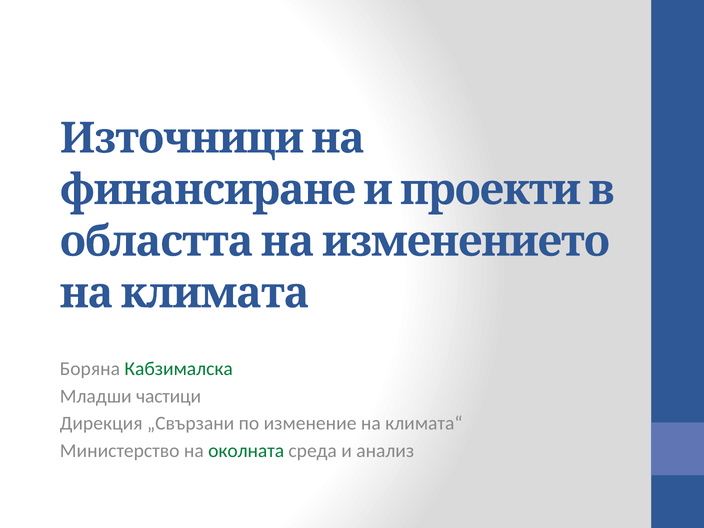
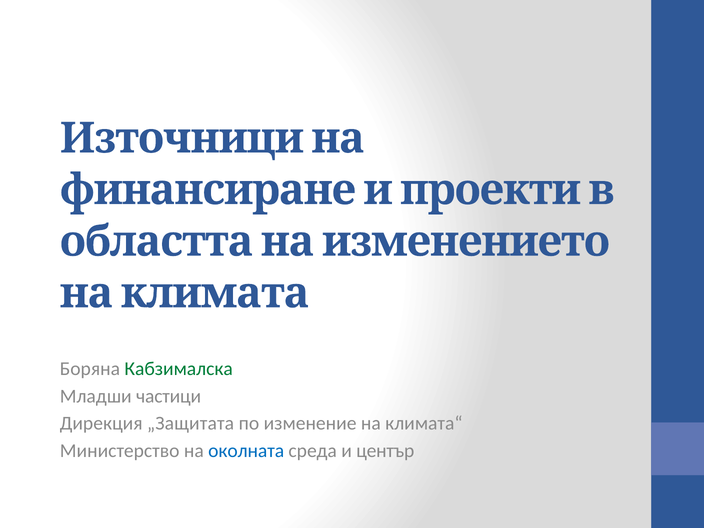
„Свързани: „Свързани -> „Защитата (191, 423)
околната colour: green -> blue (246, 451)
анализ: анализ -> център (385, 451)
